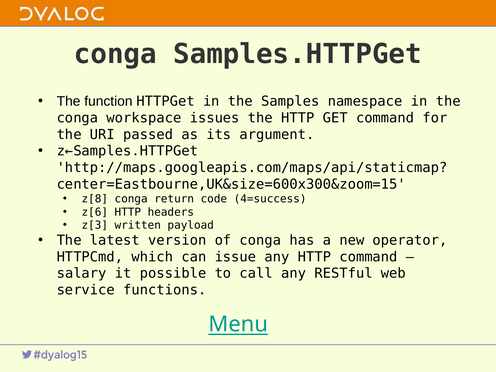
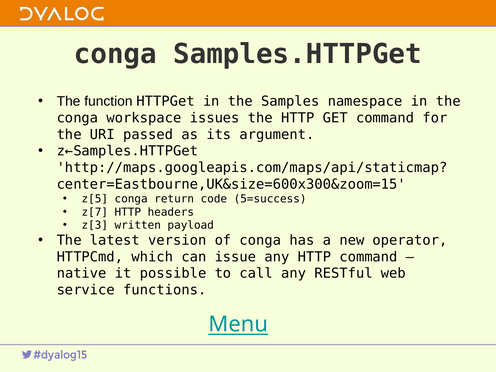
z[8: z[8 -> z[5 (95, 199)
4=success: 4=success -> 5=success (270, 199)
z[6: z[6 -> z[7 (95, 212)
salary: salary -> native (82, 273)
